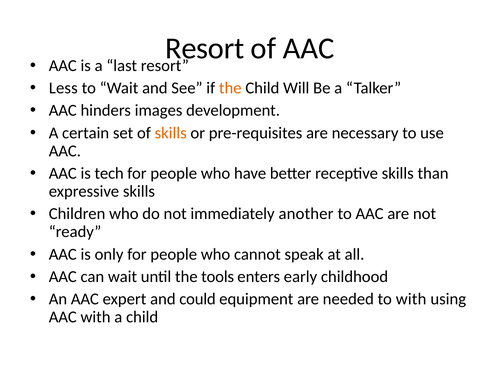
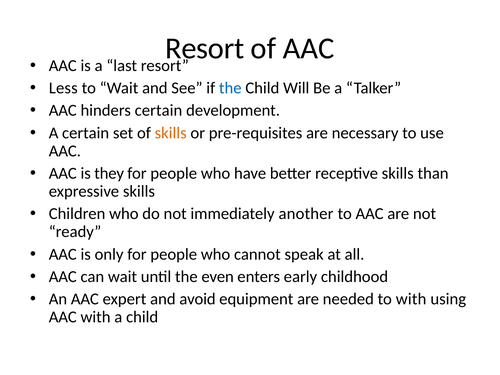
the colour: orange -> blue (230, 88)
hinders images: images -> certain (159, 110)
tech: tech -> they (109, 173)
tools: tools -> even (218, 277)
could: could -> avoid (198, 299)
